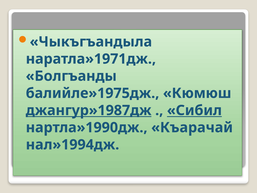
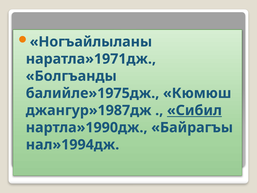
Чыкъгъандыла: Чыкъгъандыла -> Ногъайлыланы (91, 42)
джангур»1987дж underline: present -> none (89, 110)
Къарачай: Къарачай -> Байрагъы (192, 127)
